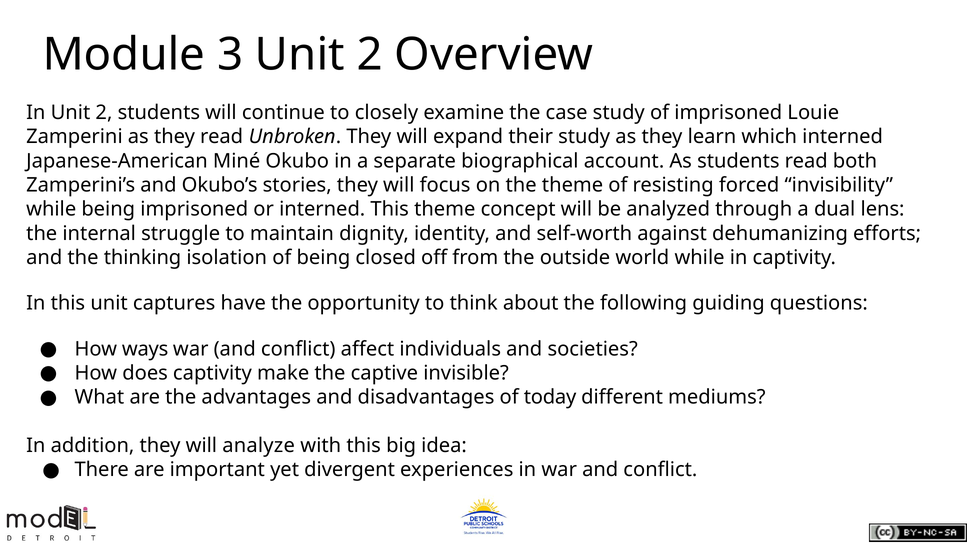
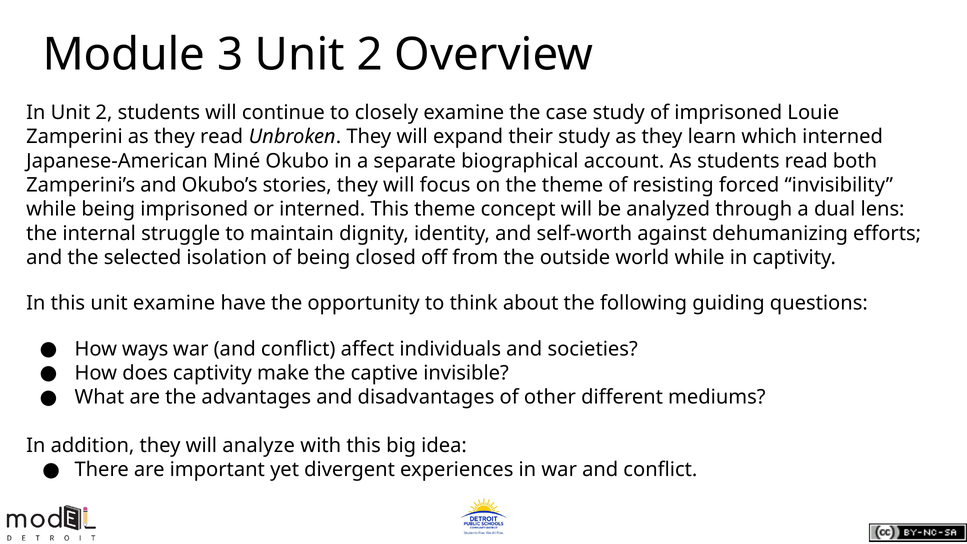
thinking: thinking -> selected (143, 258)
unit captures: captures -> examine (174, 303)
today: today -> other (550, 397)
